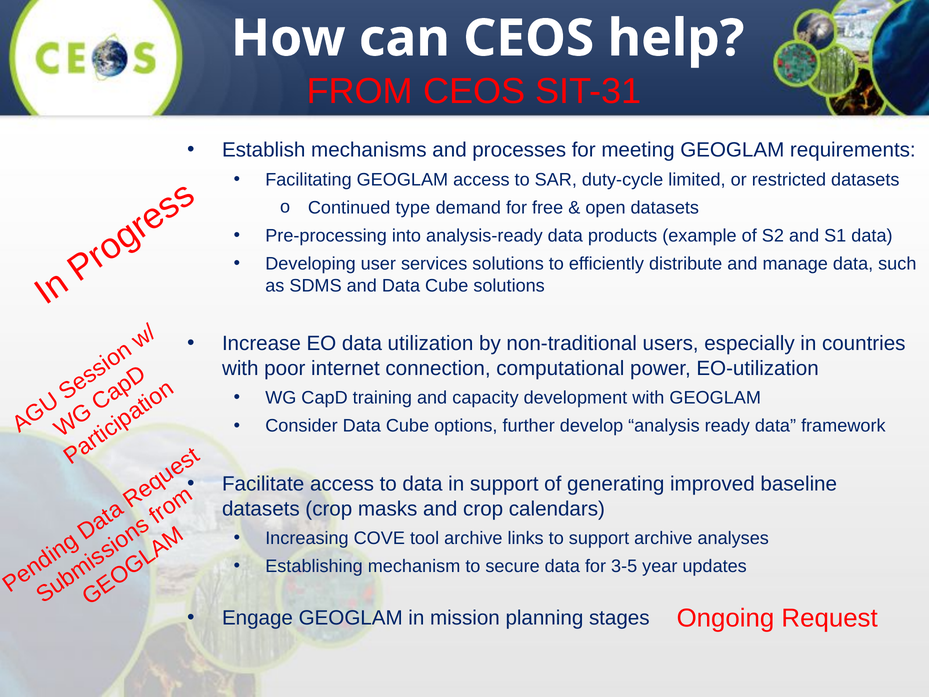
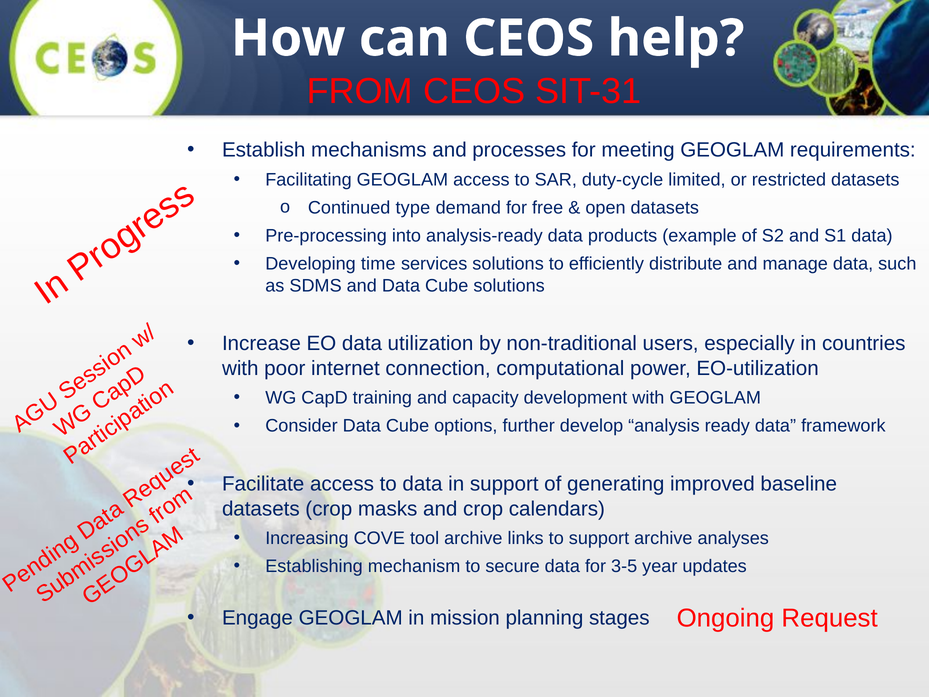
user: user -> time (378, 264)
